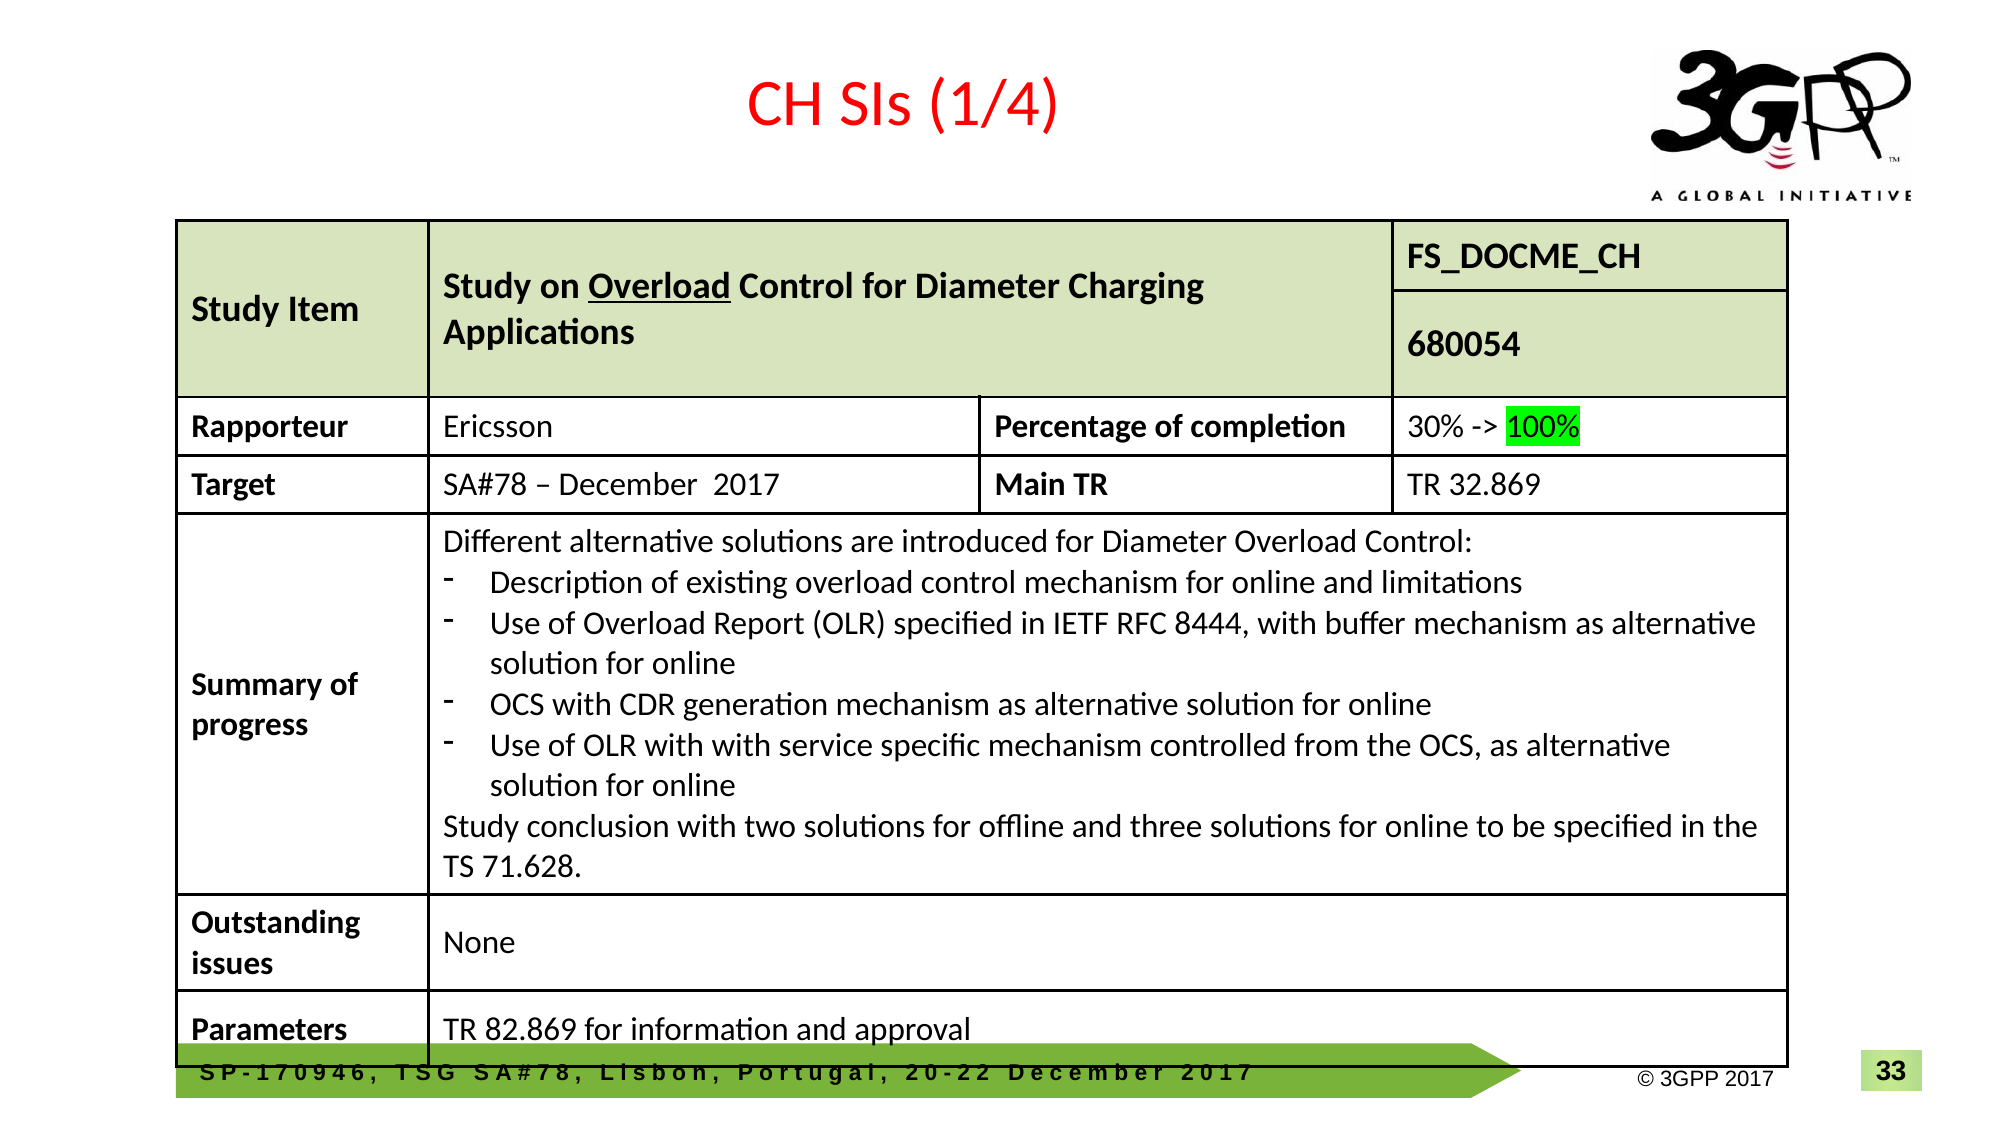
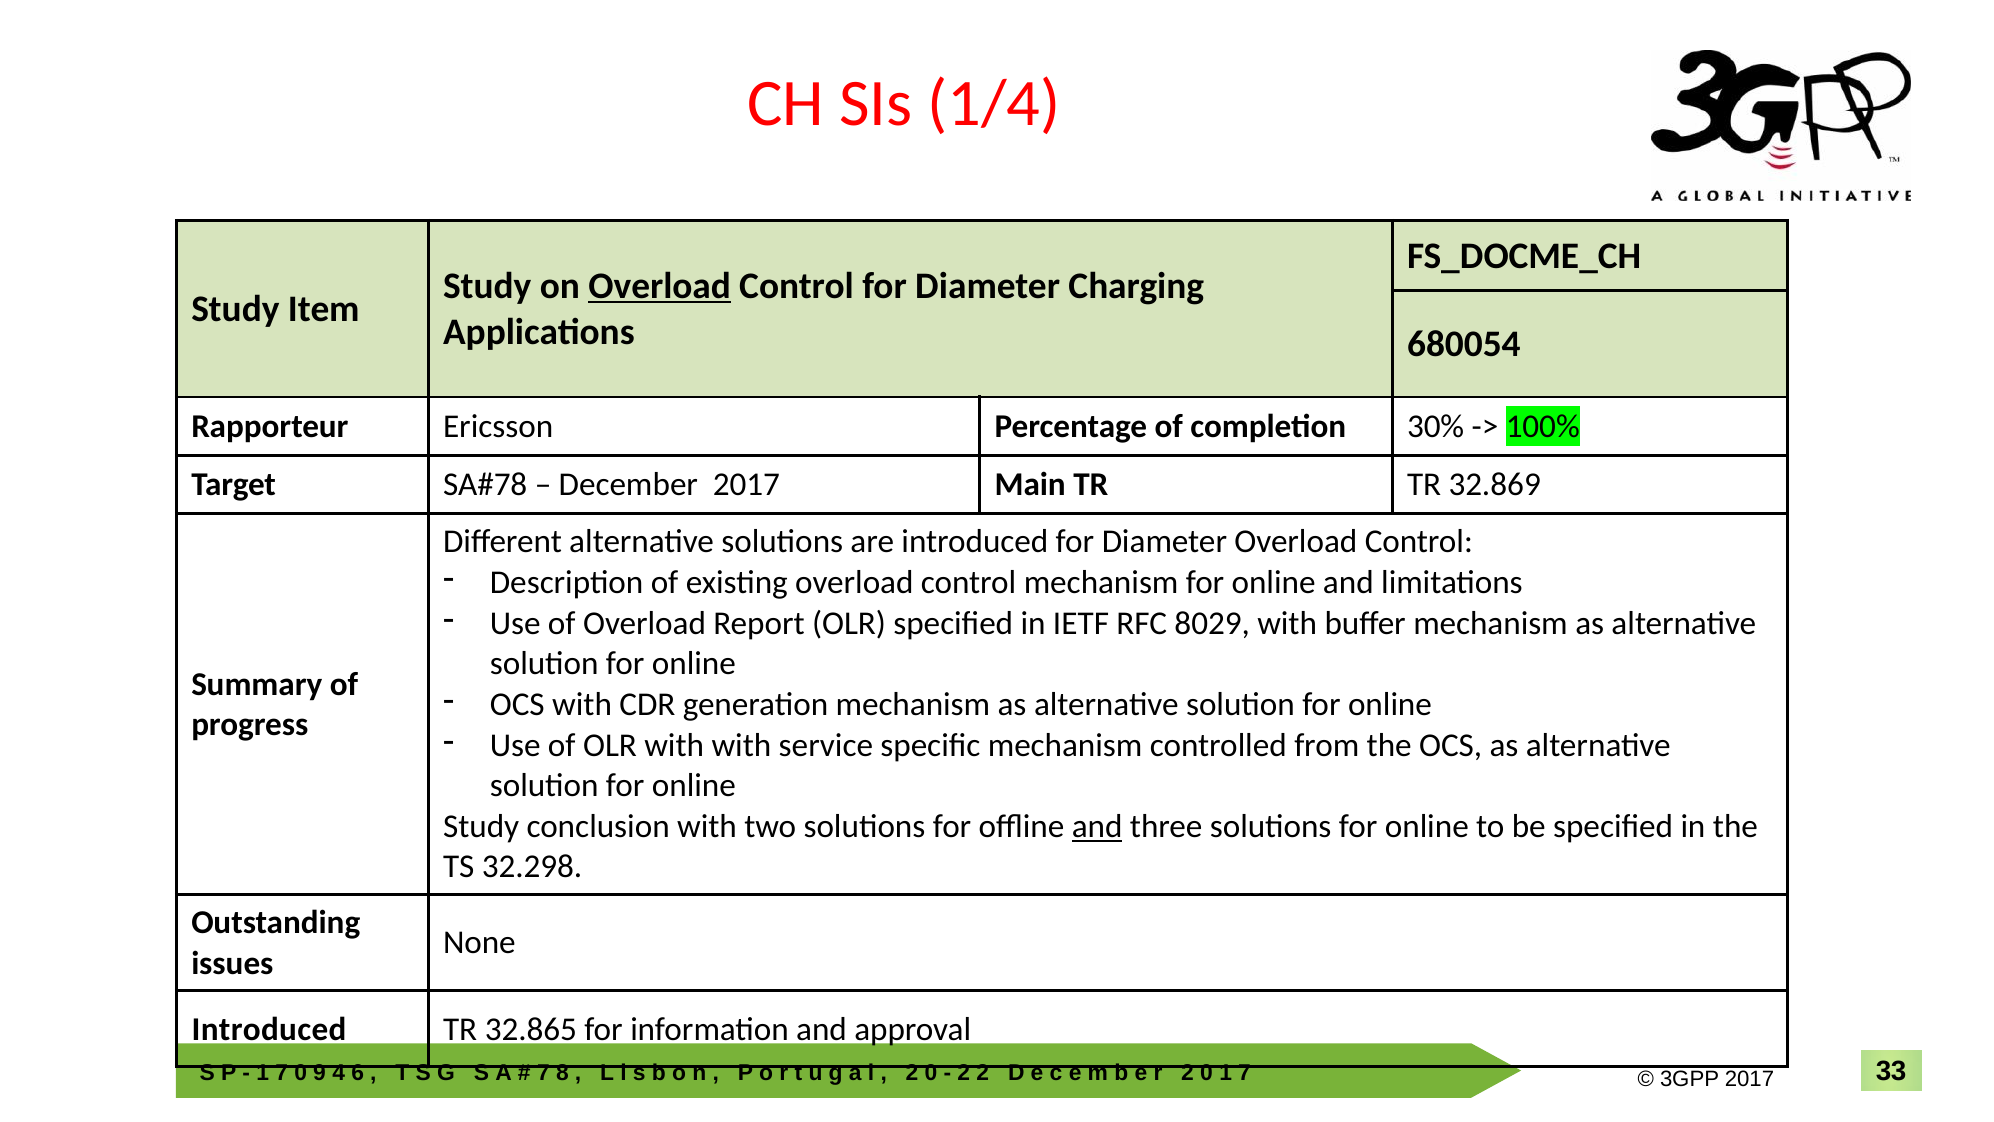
8444: 8444 -> 8029 (1212, 623)
and underline: none -> present (1097, 826)
71.628: 71.628 -> 32.298 (532, 867)
Parameters: Parameters -> Introduced (269, 1029)
82.869: 82.869 -> 32.865 (531, 1029)
